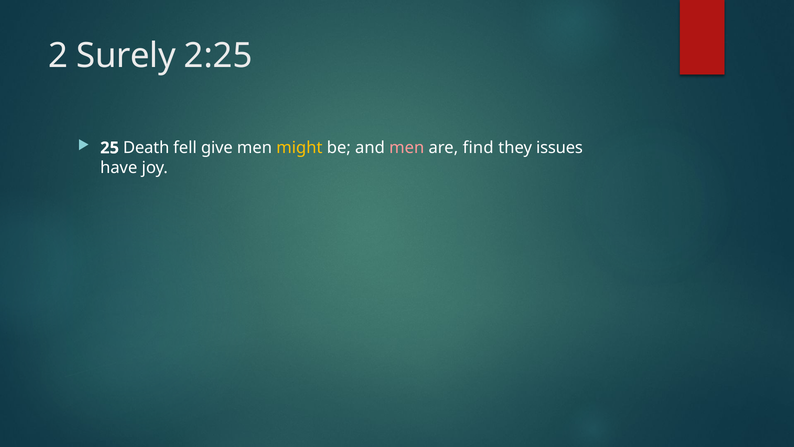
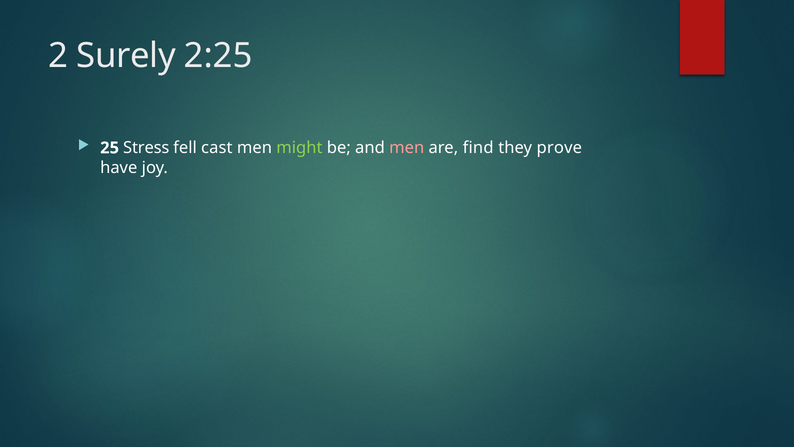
Death: Death -> Stress (146, 148)
give: give -> cast (217, 148)
might colour: yellow -> light green (299, 148)
issues: issues -> prove (559, 148)
